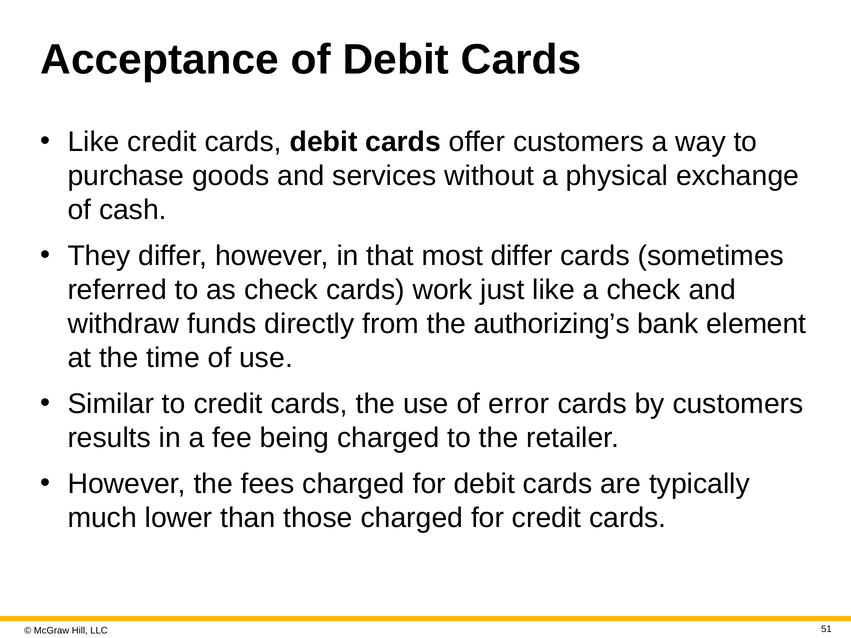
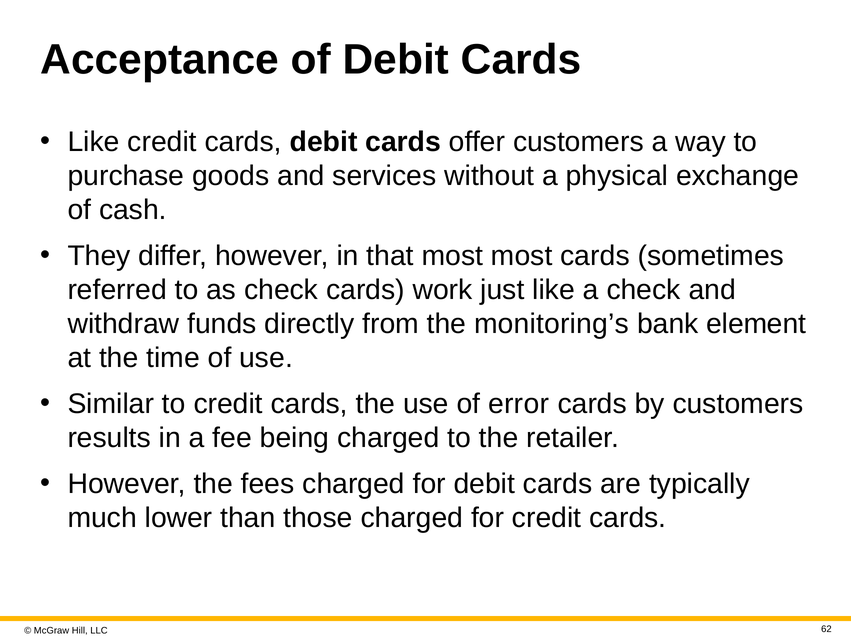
most differ: differ -> most (522, 256)
authorizing’s: authorizing’s -> monitoring’s (552, 324)
51: 51 -> 62 (826, 629)
